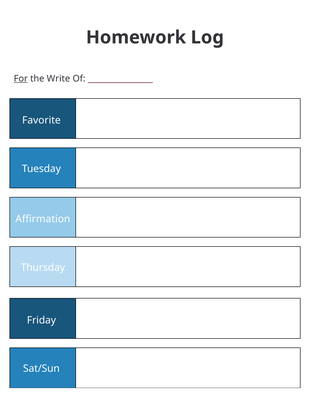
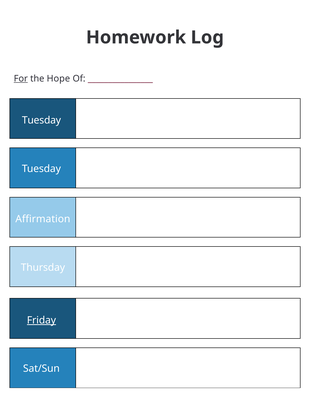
Write: Write -> Hope (58, 79)
Favorite: Favorite -> Tuesday (41, 120)
Friday underline: none -> present (41, 320)
